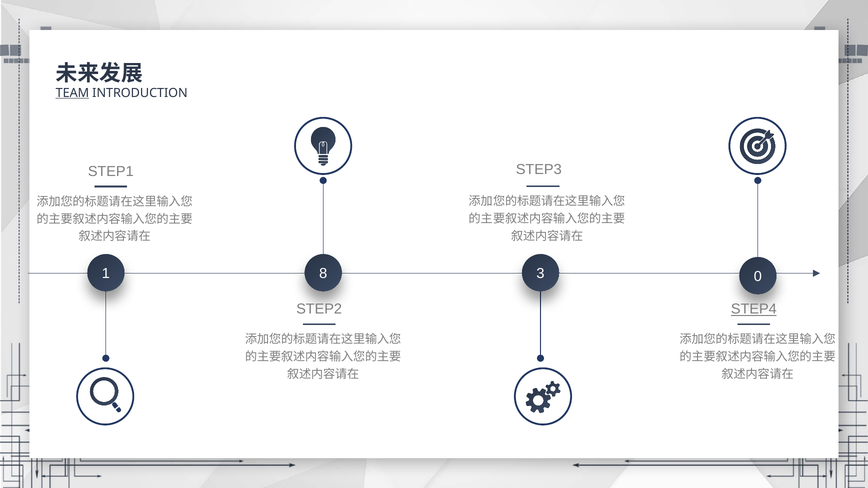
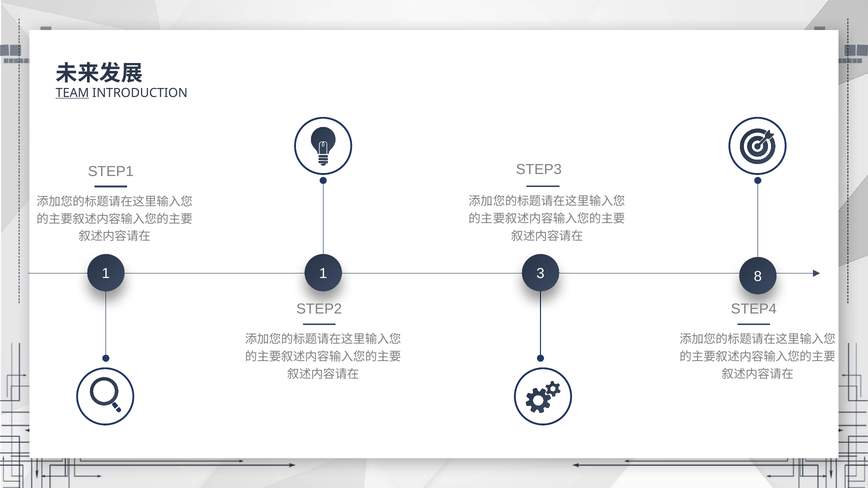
1 8: 8 -> 1 (323, 274)
0: 0 -> 8 (758, 277)
STEP4 underline: present -> none (754, 309)
